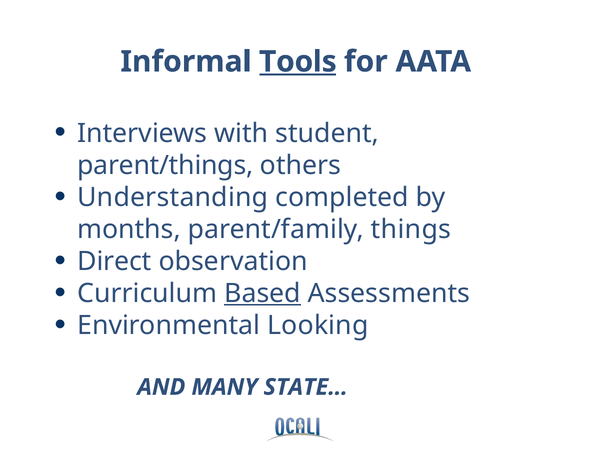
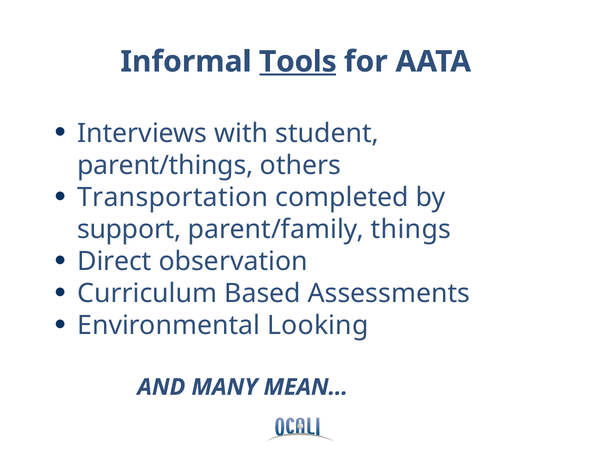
Understanding: Understanding -> Transportation (173, 198)
months: months -> support (129, 230)
Based underline: present -> none (263, 294)
STATE…: STATE… -> MEAN… (306, 388)
